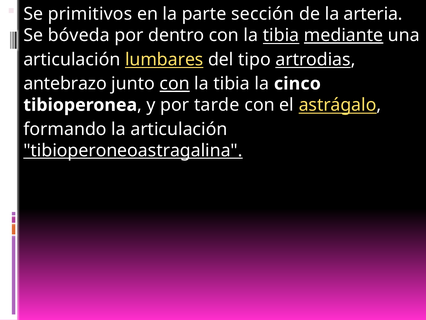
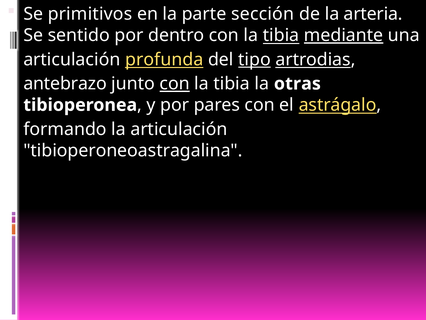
bóveda: bóveda -> sentido (79, 35)
lumbares: lumbares -> profunda (164, 59)
tipo underline: none -> present (254, 59)
cinco: cinco -> otras (297, 84)
tarde: tarde -> pares (217, 105)
tibioperoneoastragalina underline: present -> none (133, 150)
